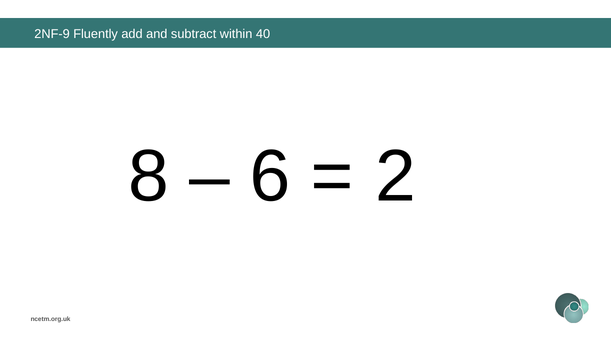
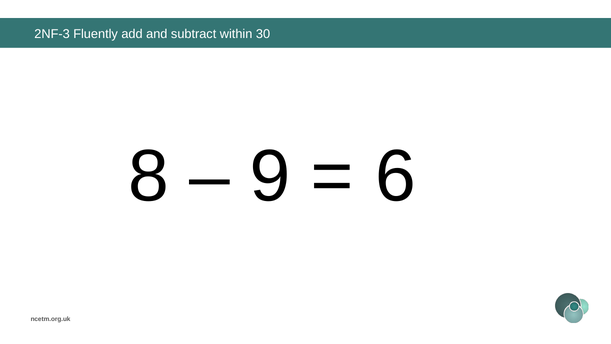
2NF-9: 2NF-9 -> 2NF-3 (52, 34)
40: 40 -> 30 (263, 34)
6: 6 -> 9 (270, 176)
2: 2 -> 6 (396, 176)
